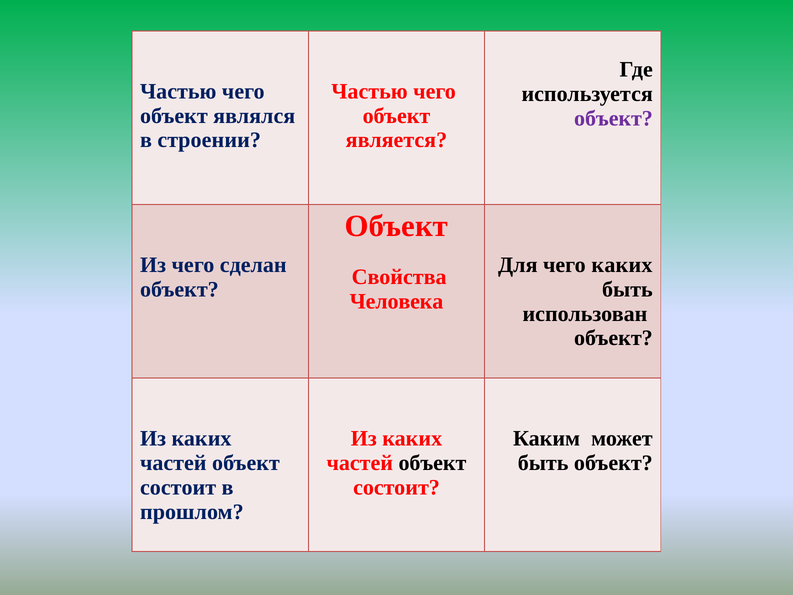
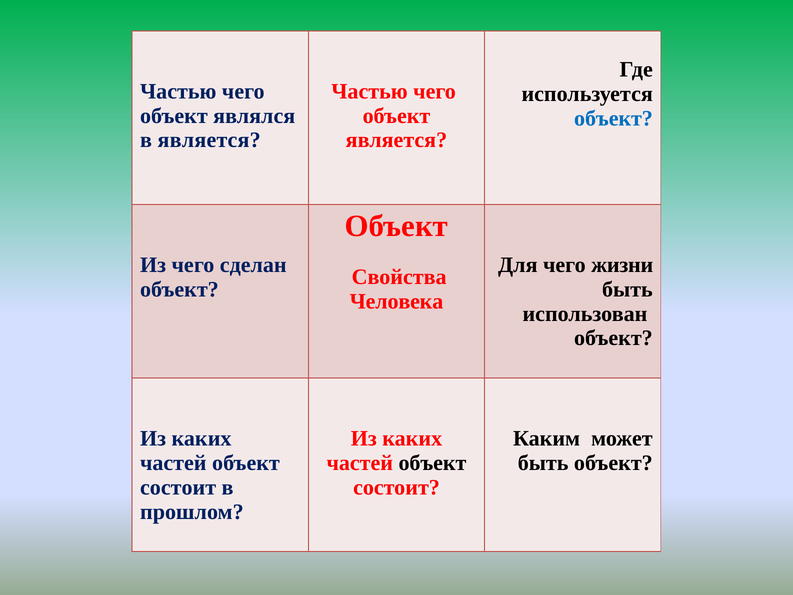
объект colour: purple -> blue (613, 118)
в строении: строении -> является (209, 140)
чего каких: каких -> жизни (622, 265)
